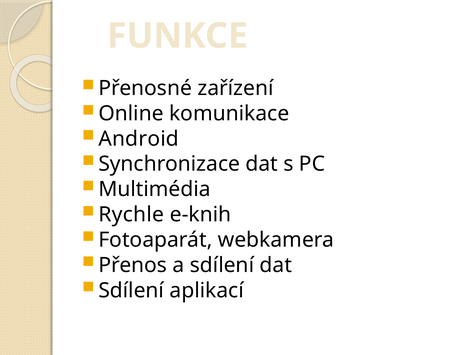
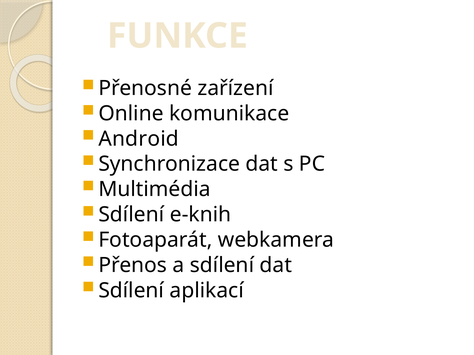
Rychle: Rychle -> Sdílení (131, 215)
